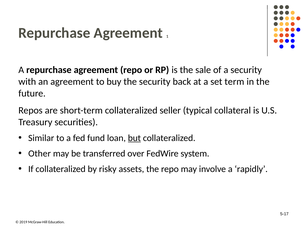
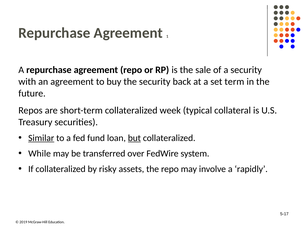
seller: seller -> week (170, 111)
Similar underline: none -> present (41, 138)
Other: Other -> While (40, 154)
